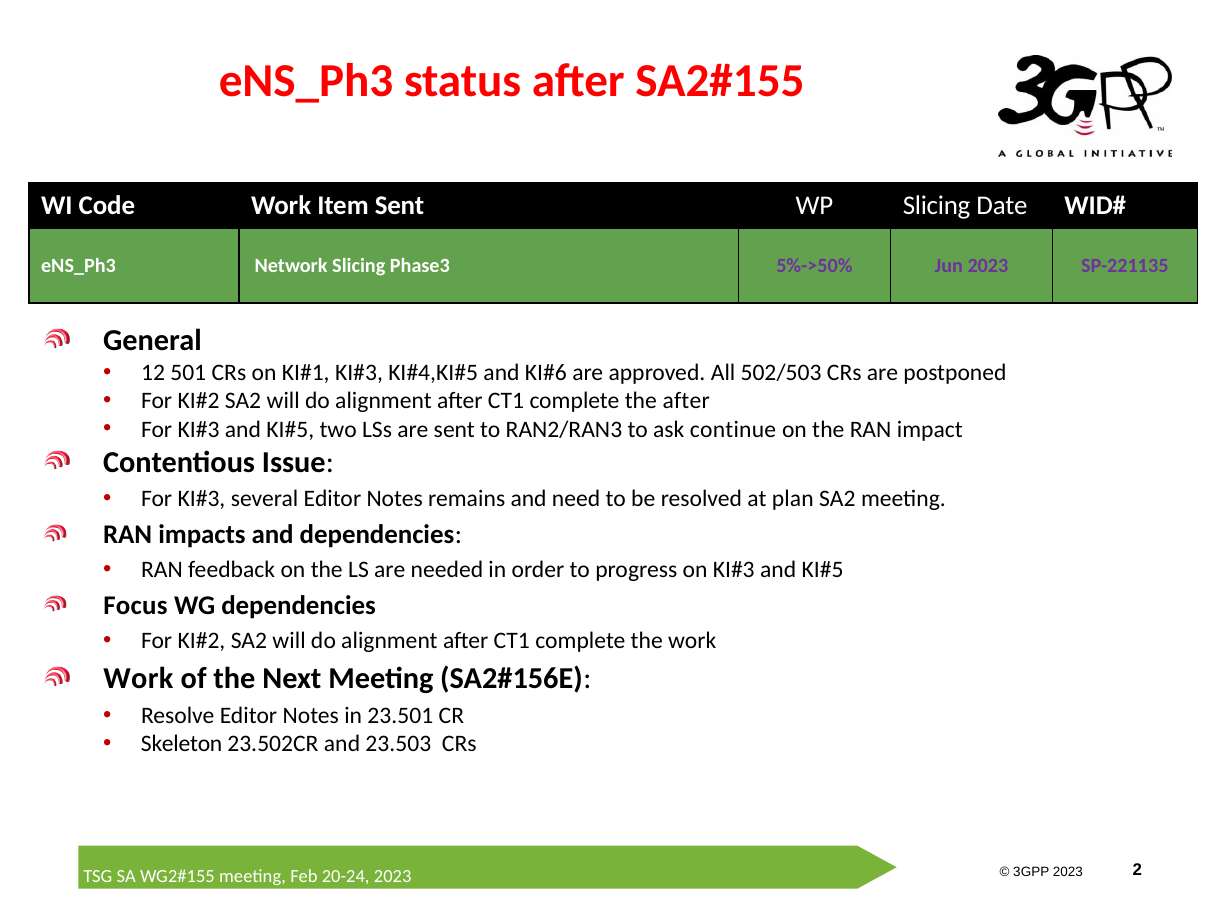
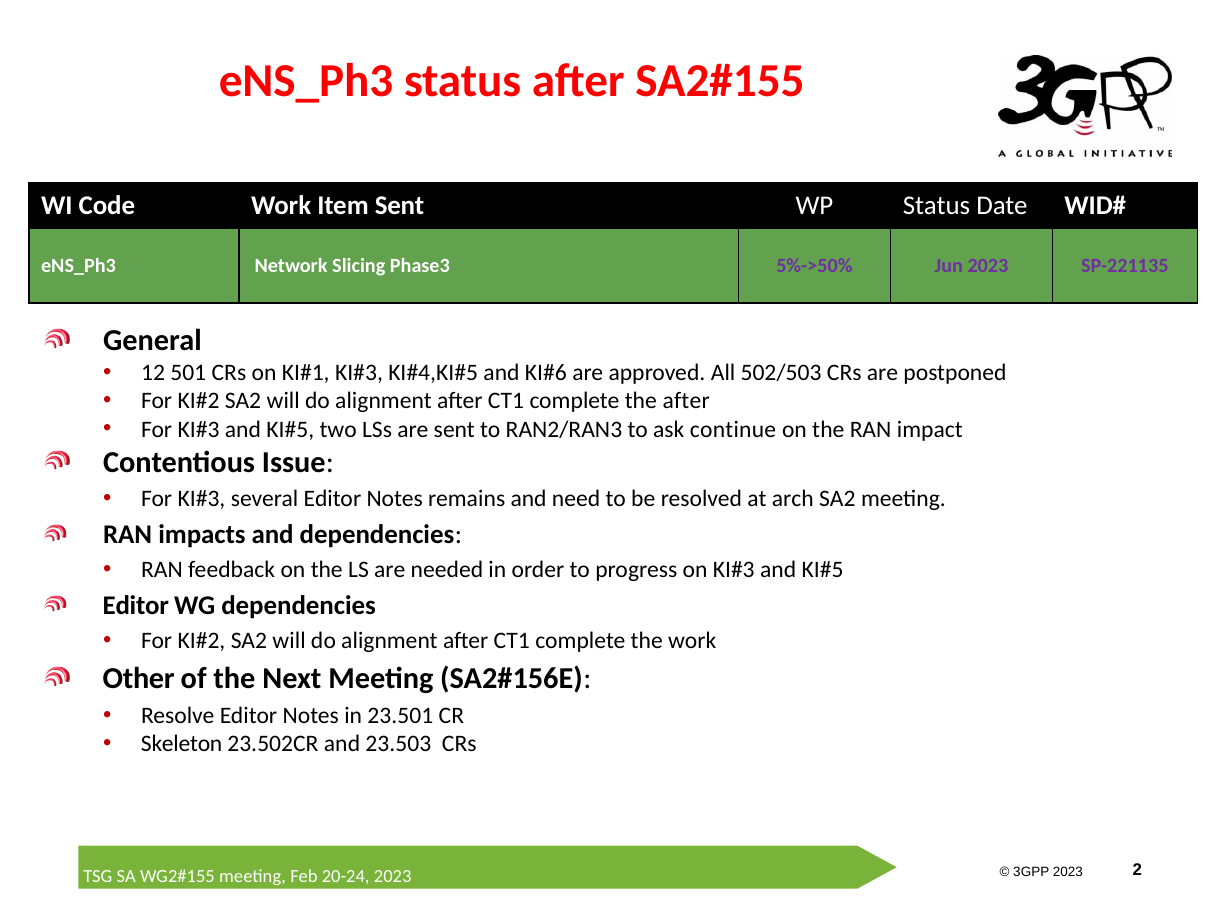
WP Slicing: Slicing -> Status (936, 206)
plan: plan -> arch (793, 499)
Focus: Focus -> Editor (136, 605)
Work: Work -> Other (139, 678)
